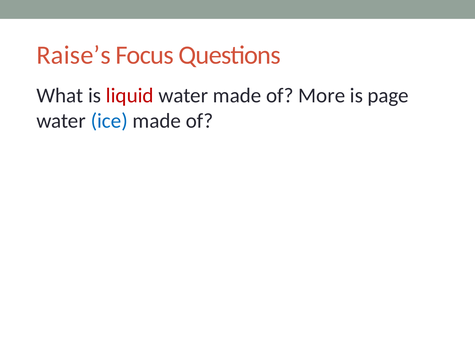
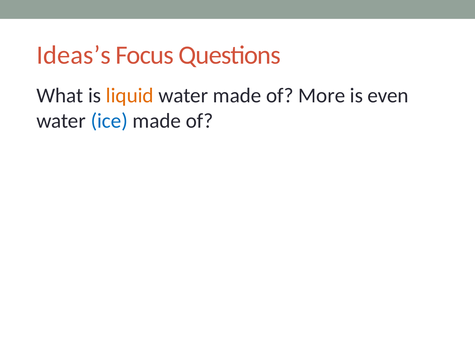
Raise’s: Raise’s -> Ideas’s (74, 55)
liquid colour: red -> orange (130, 96)
page: page -> even (388, 96)
